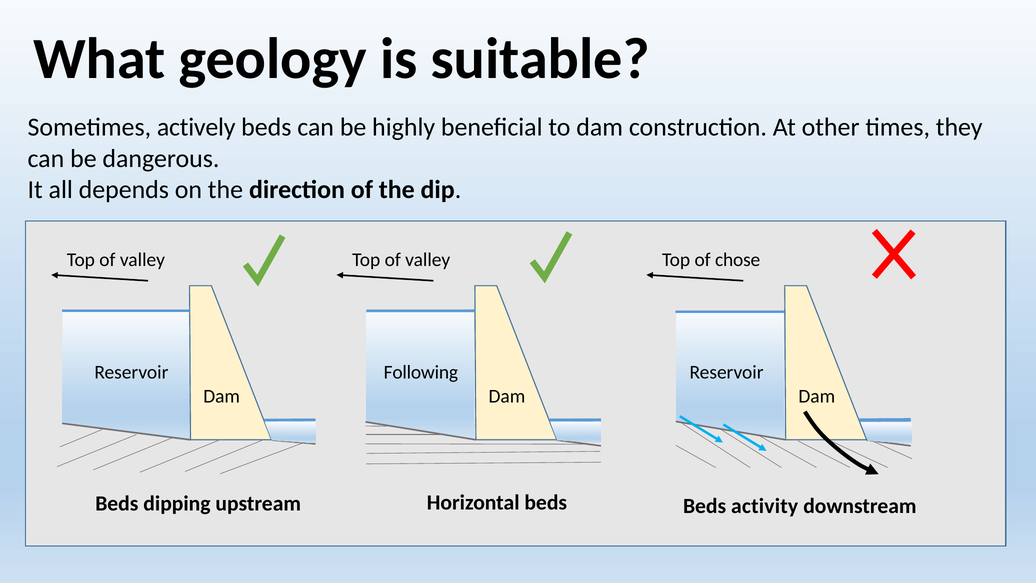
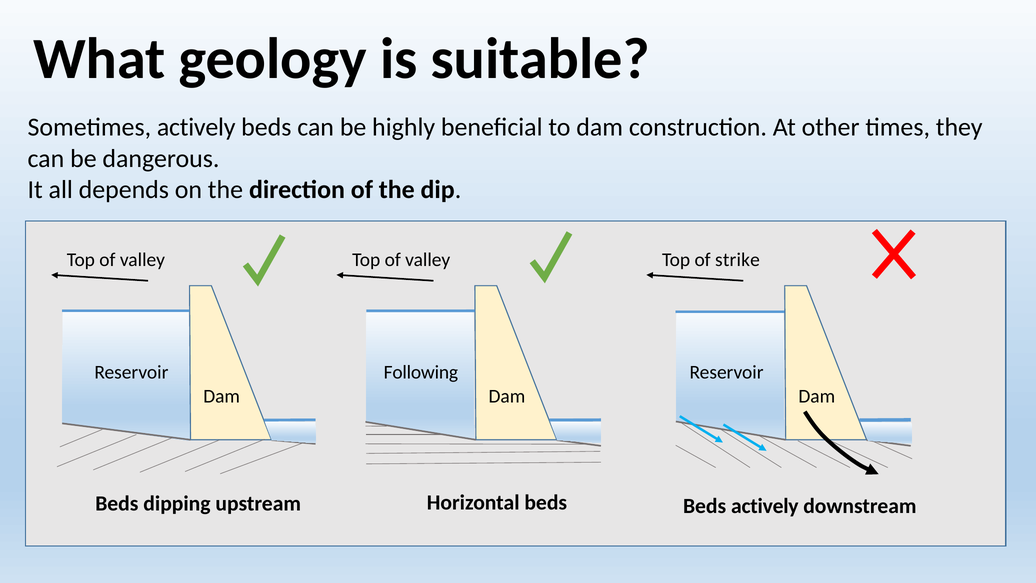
chose: chose -> strike (737, 260)
Beds activity: activity -> actively (765, 506)
